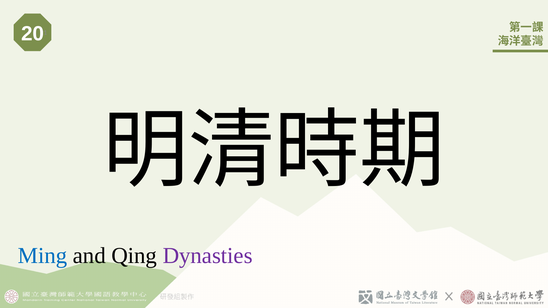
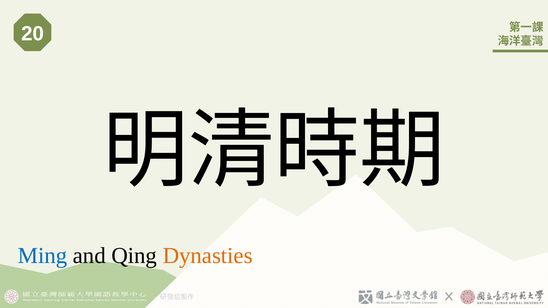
Dynasties colour: purple -> orange (208, 256)
